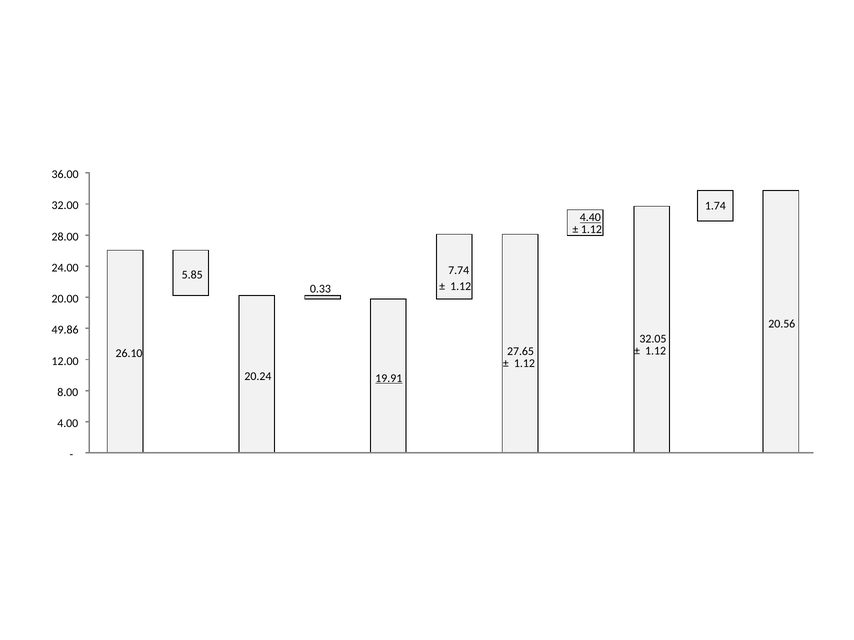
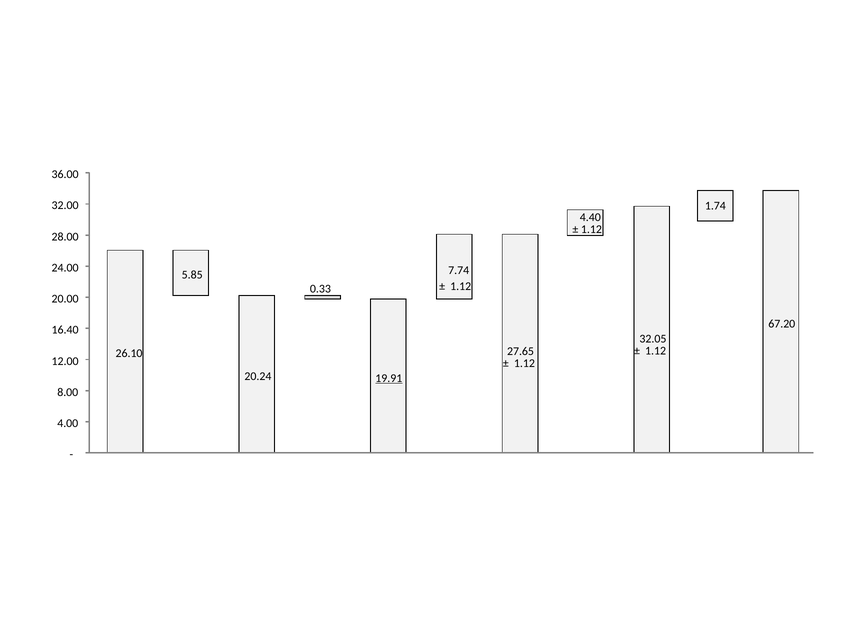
4.40 underline: present -> none (590, 218)
20.56: 20.56 -> 67.20 (782, 324)
49.86: 49.86 -> 16.40 (65, 330)
